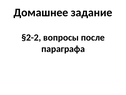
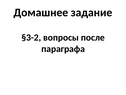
§2-2: §2-2 -> §3-2 (31, 37)
